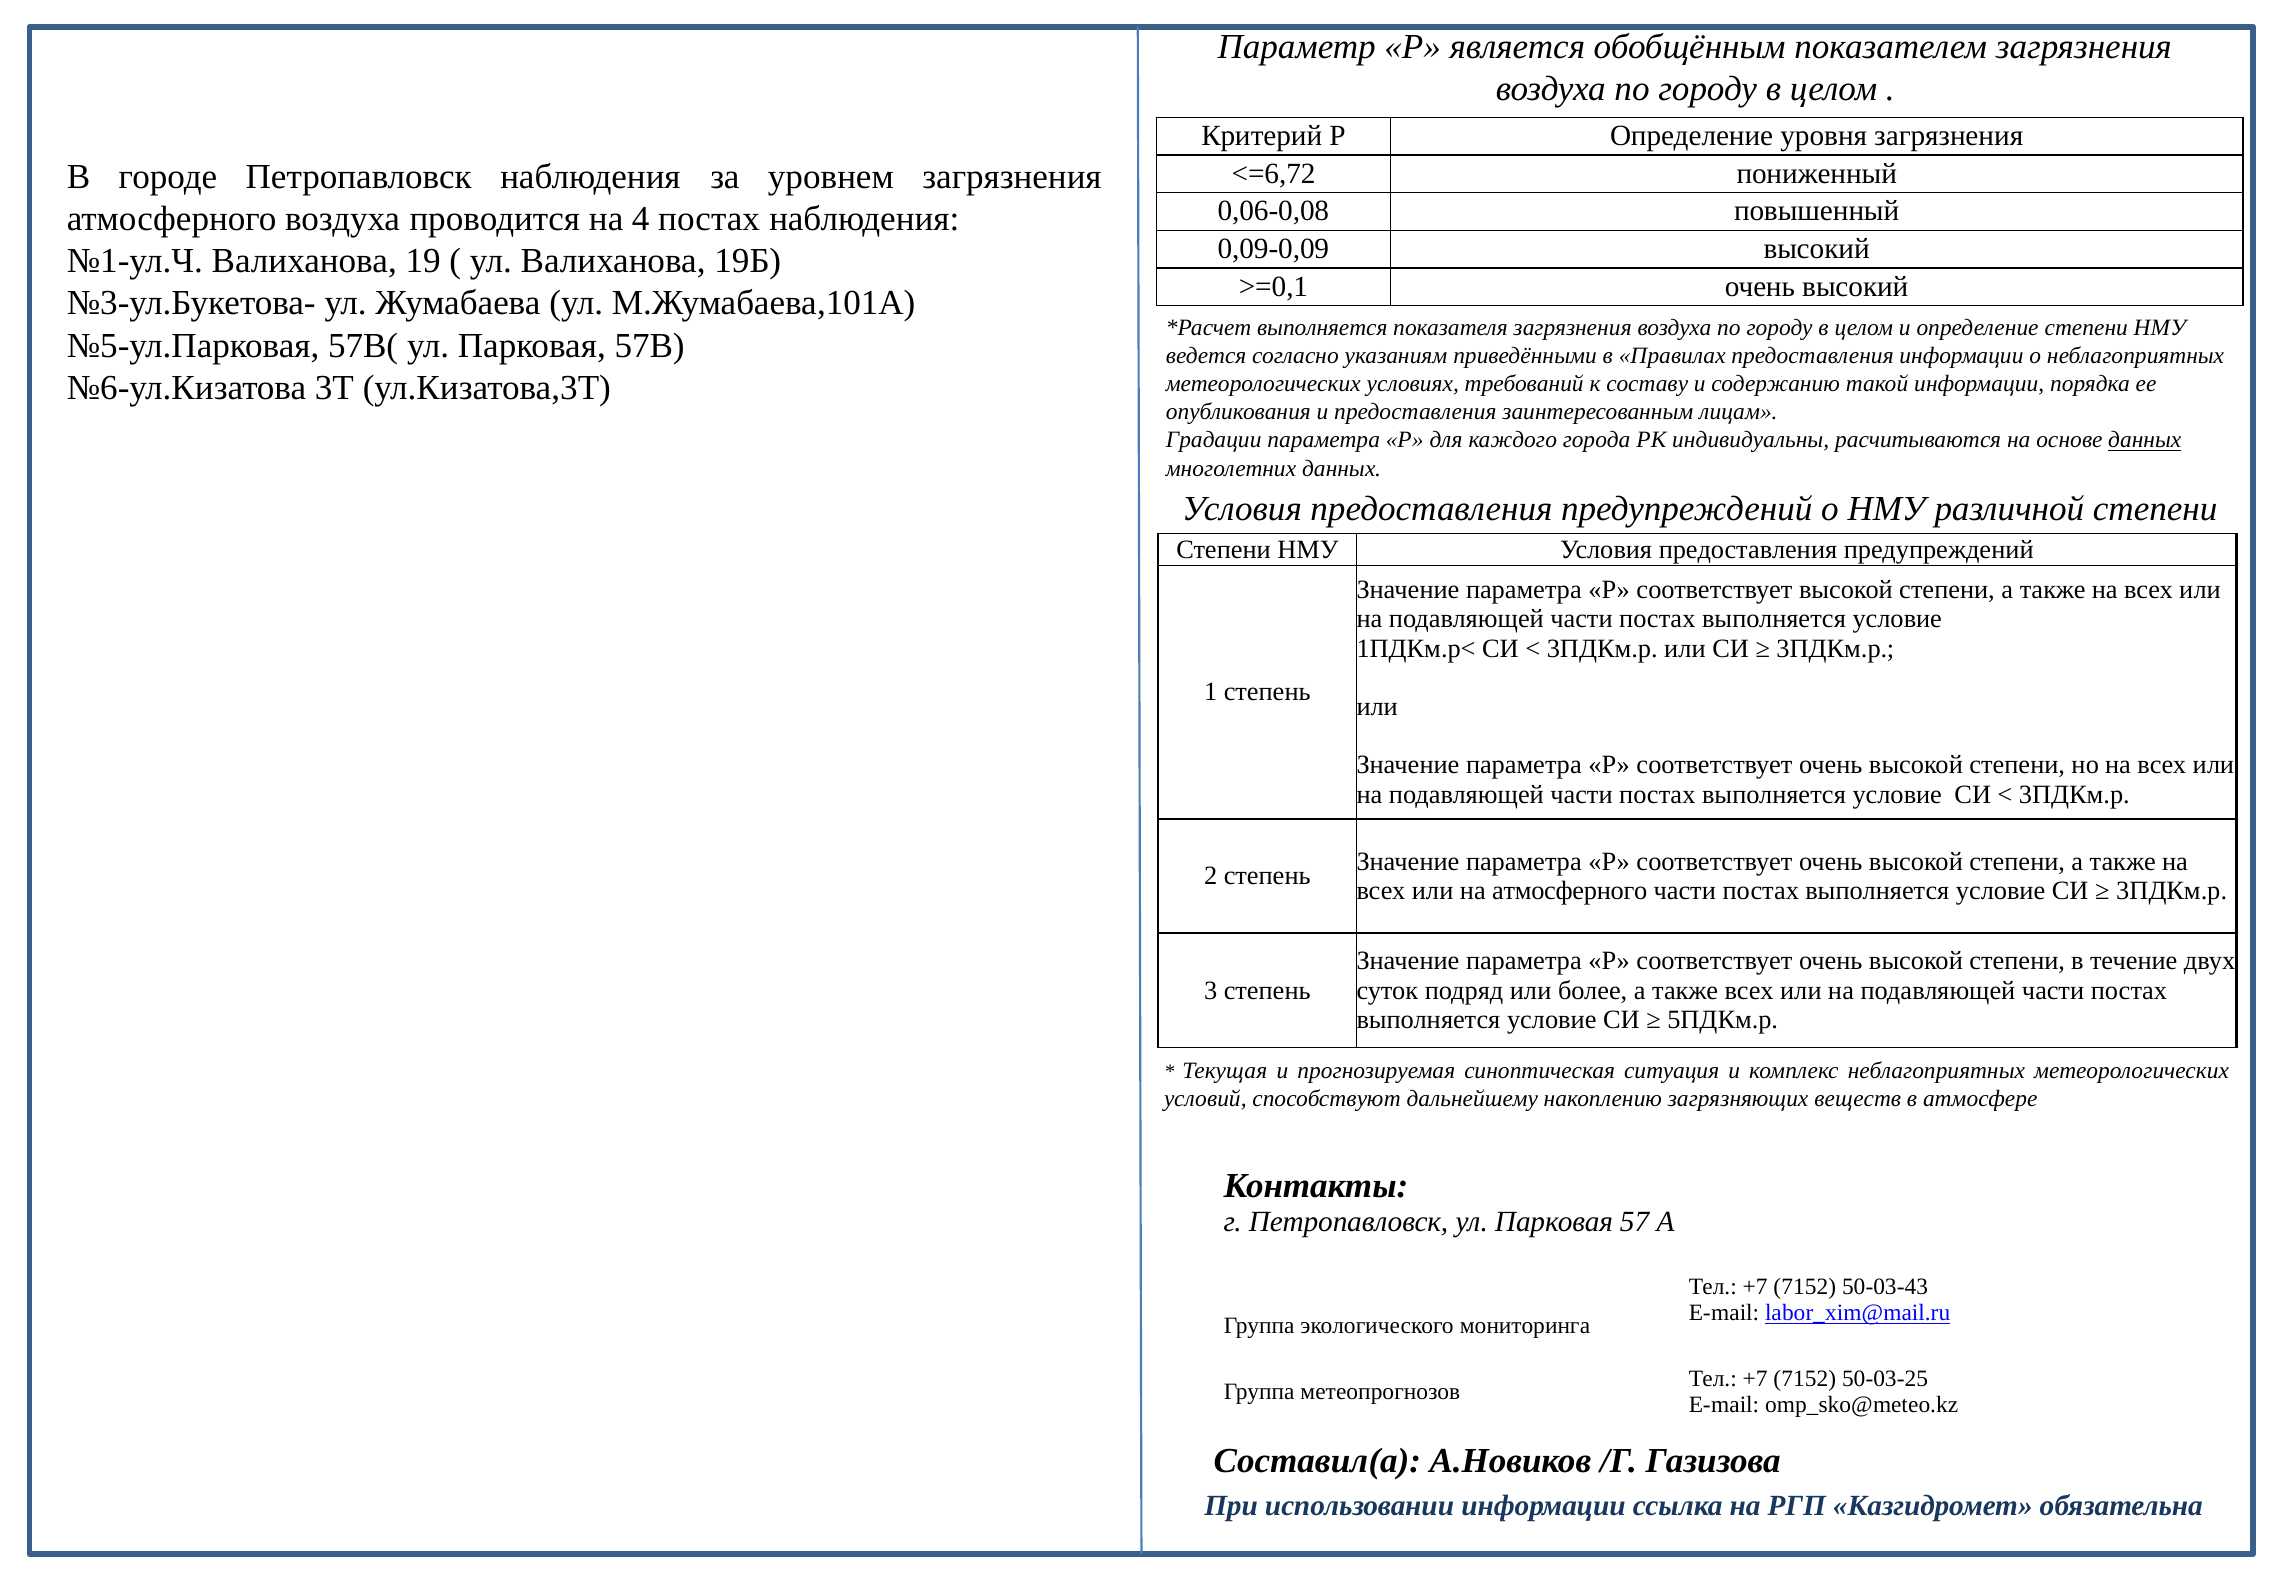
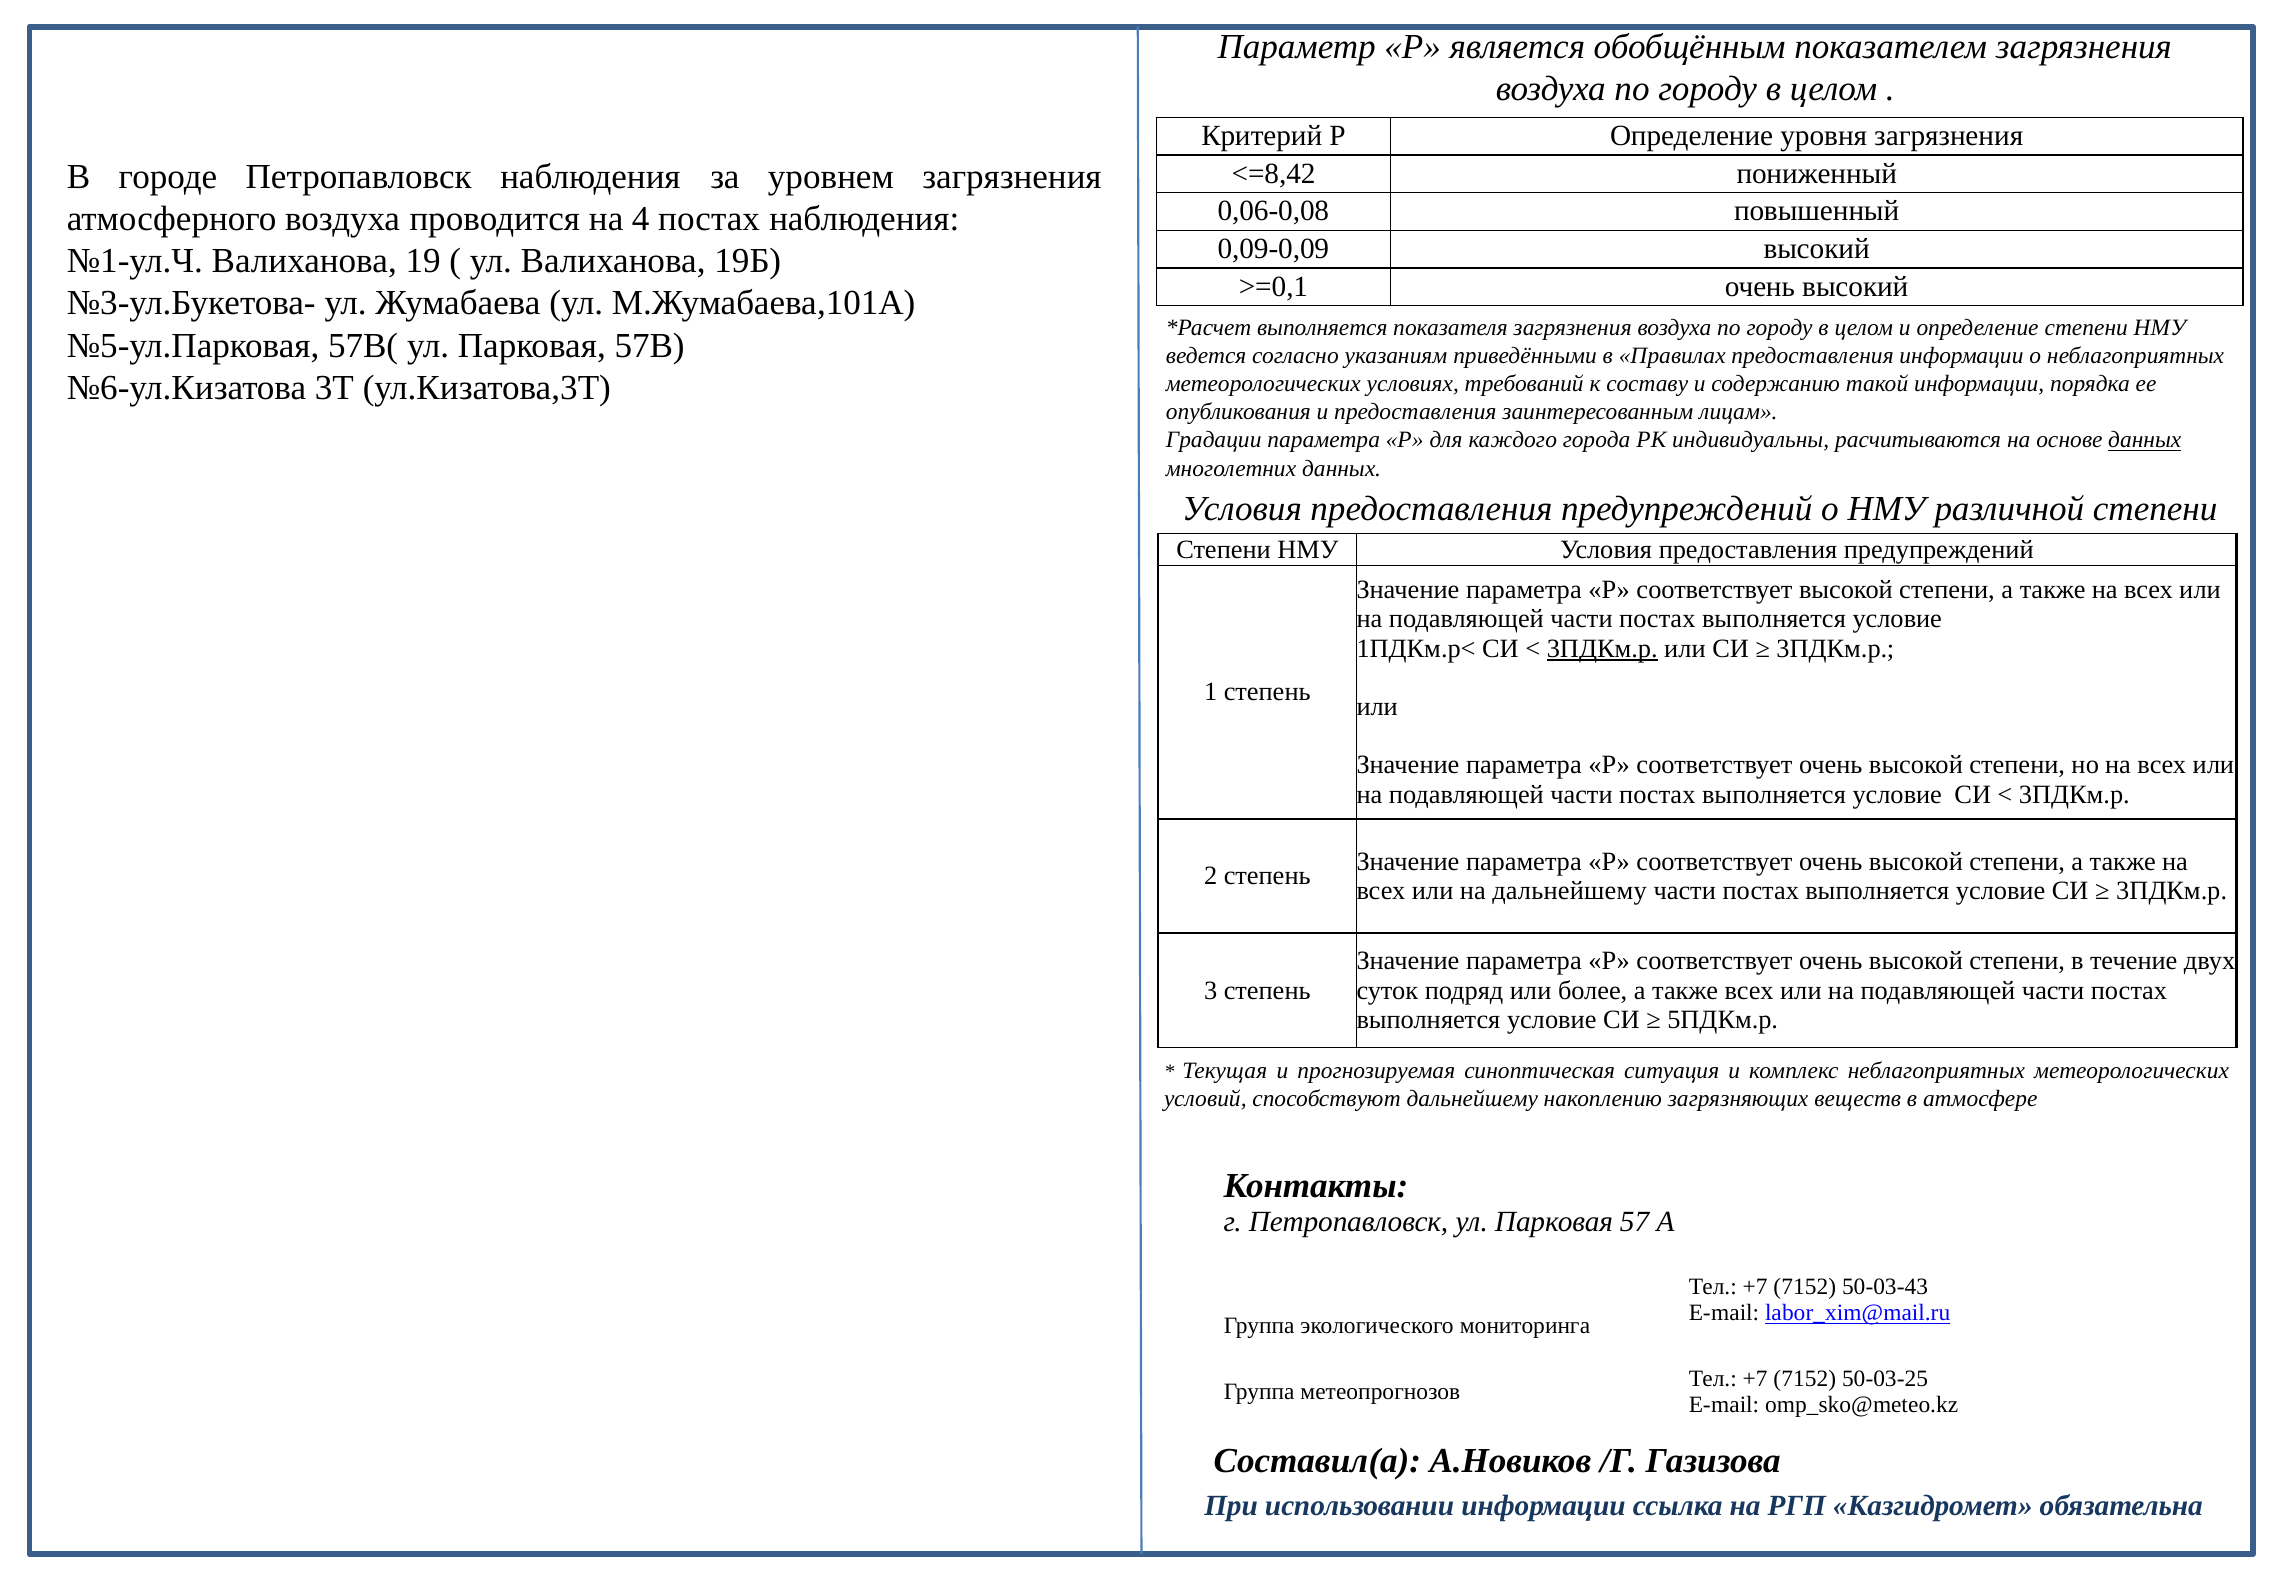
<=6,72: <=6,72 -> <=8,42 (1274, 173)
3ПДКм.р underline: none -> present (1602, 648)
на атмосферного: атмосферного -> дальнейшему (1570, 891)
